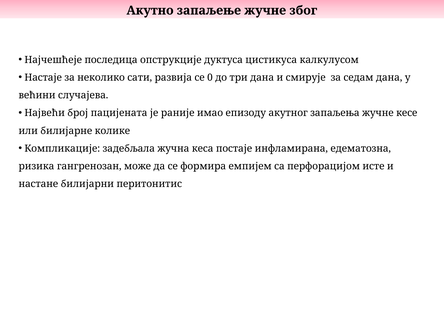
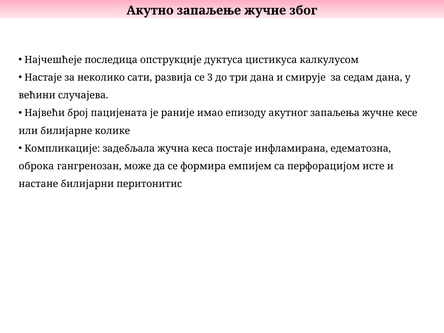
0: 0 -> 3 (210, 78)
ризика: ризика -> оброка (36, 166)
